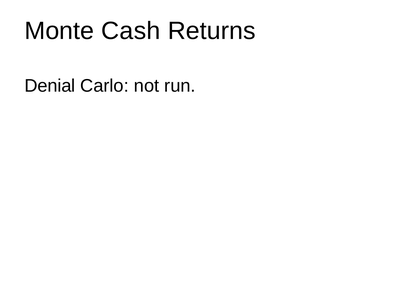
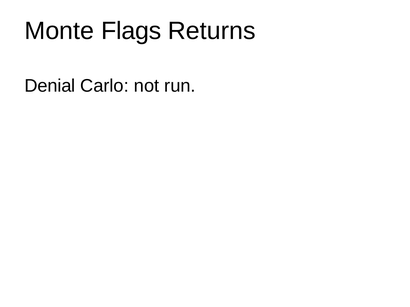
Cash: Cash -> Flags (131, 31)
